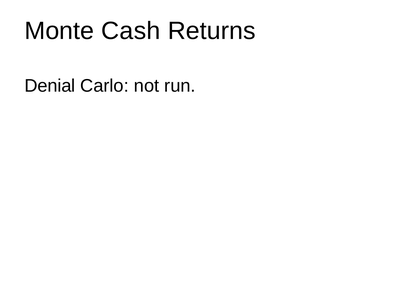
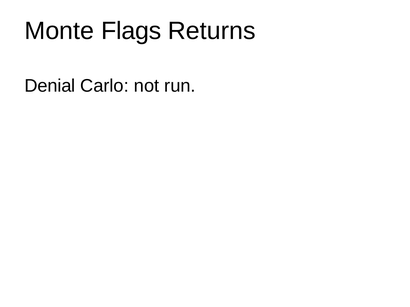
Cash: Cash -> Flags (131, 31)
